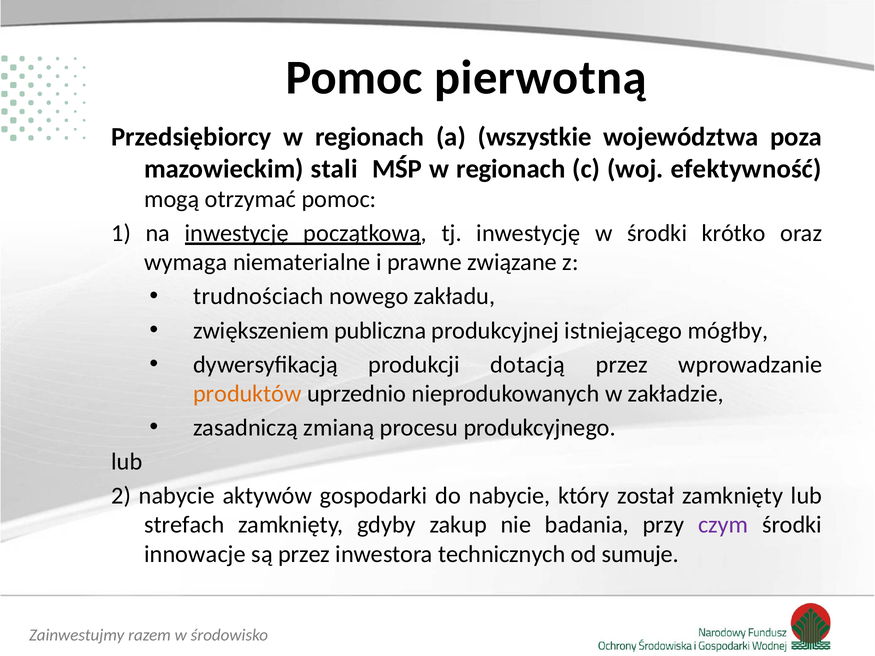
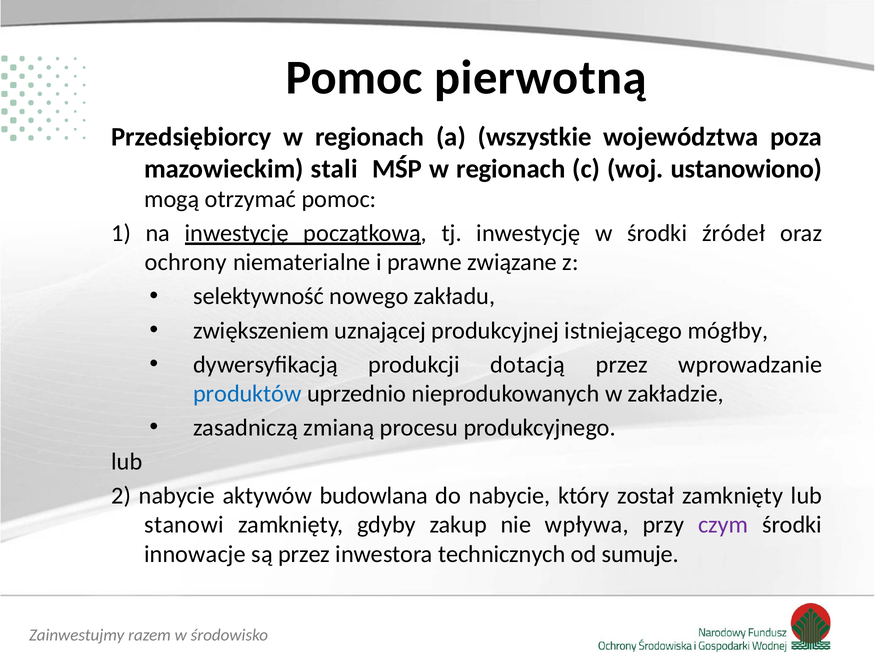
efektywność: efektywność -> ustanowiono (746, 169)
krótko: krótko -> źródeł (734, 233)
wymaga: wymaga -> ochrony (186, 263)
trudnościach: trudnościach -> selektywność (259, 297)
publiczna: publiczna -> uznającej (380, 331)
produktów colour: orange -> blue (247, 394)
gospodarki: gospodarki -> budowlana (374, 496)
strefach: strefach -> stanowi (184, 525)
badania: badania -> wpływa (587, 525)
